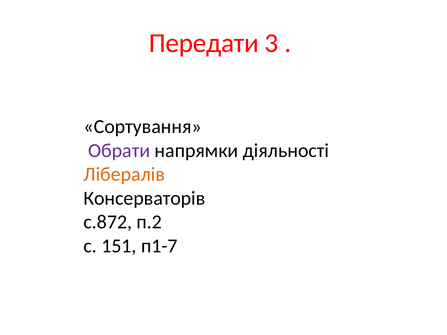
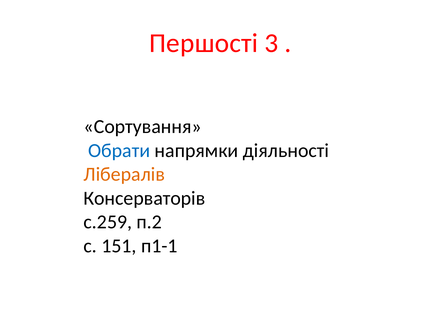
Передати: Передати -> Першості (204, 43)
Обрати colour: purple -> blue (119, 151)
с.872: с.872 -> с.259 (108, 222)
п1-7: п1-7 -> п1-1 (159, 246)
